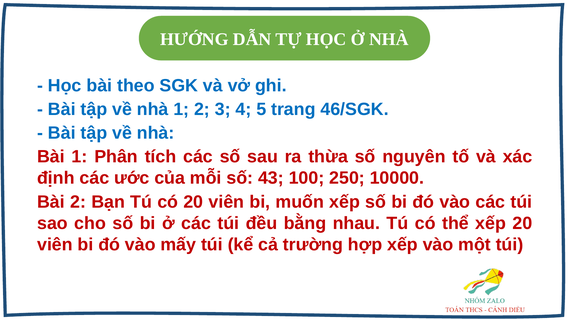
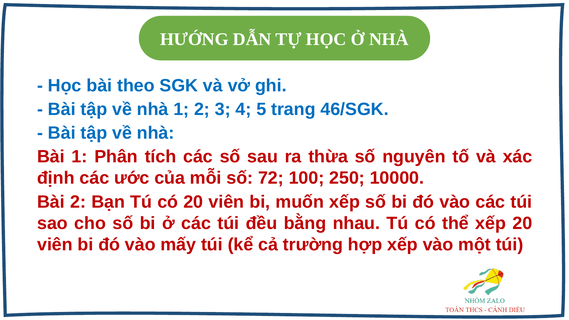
43: 43 -> 72 (271, 178)
